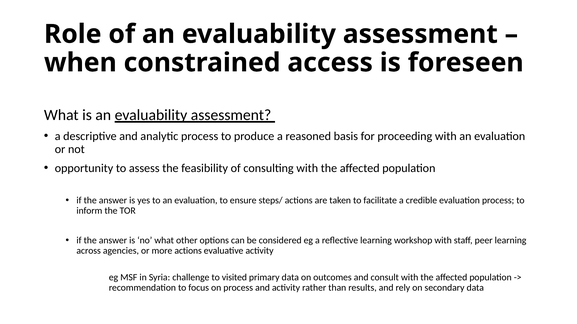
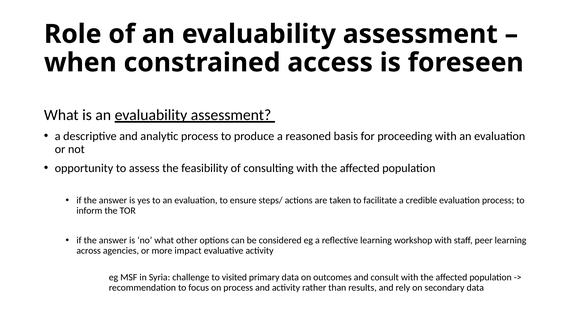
more actions: actions -> impact (188, 251)
